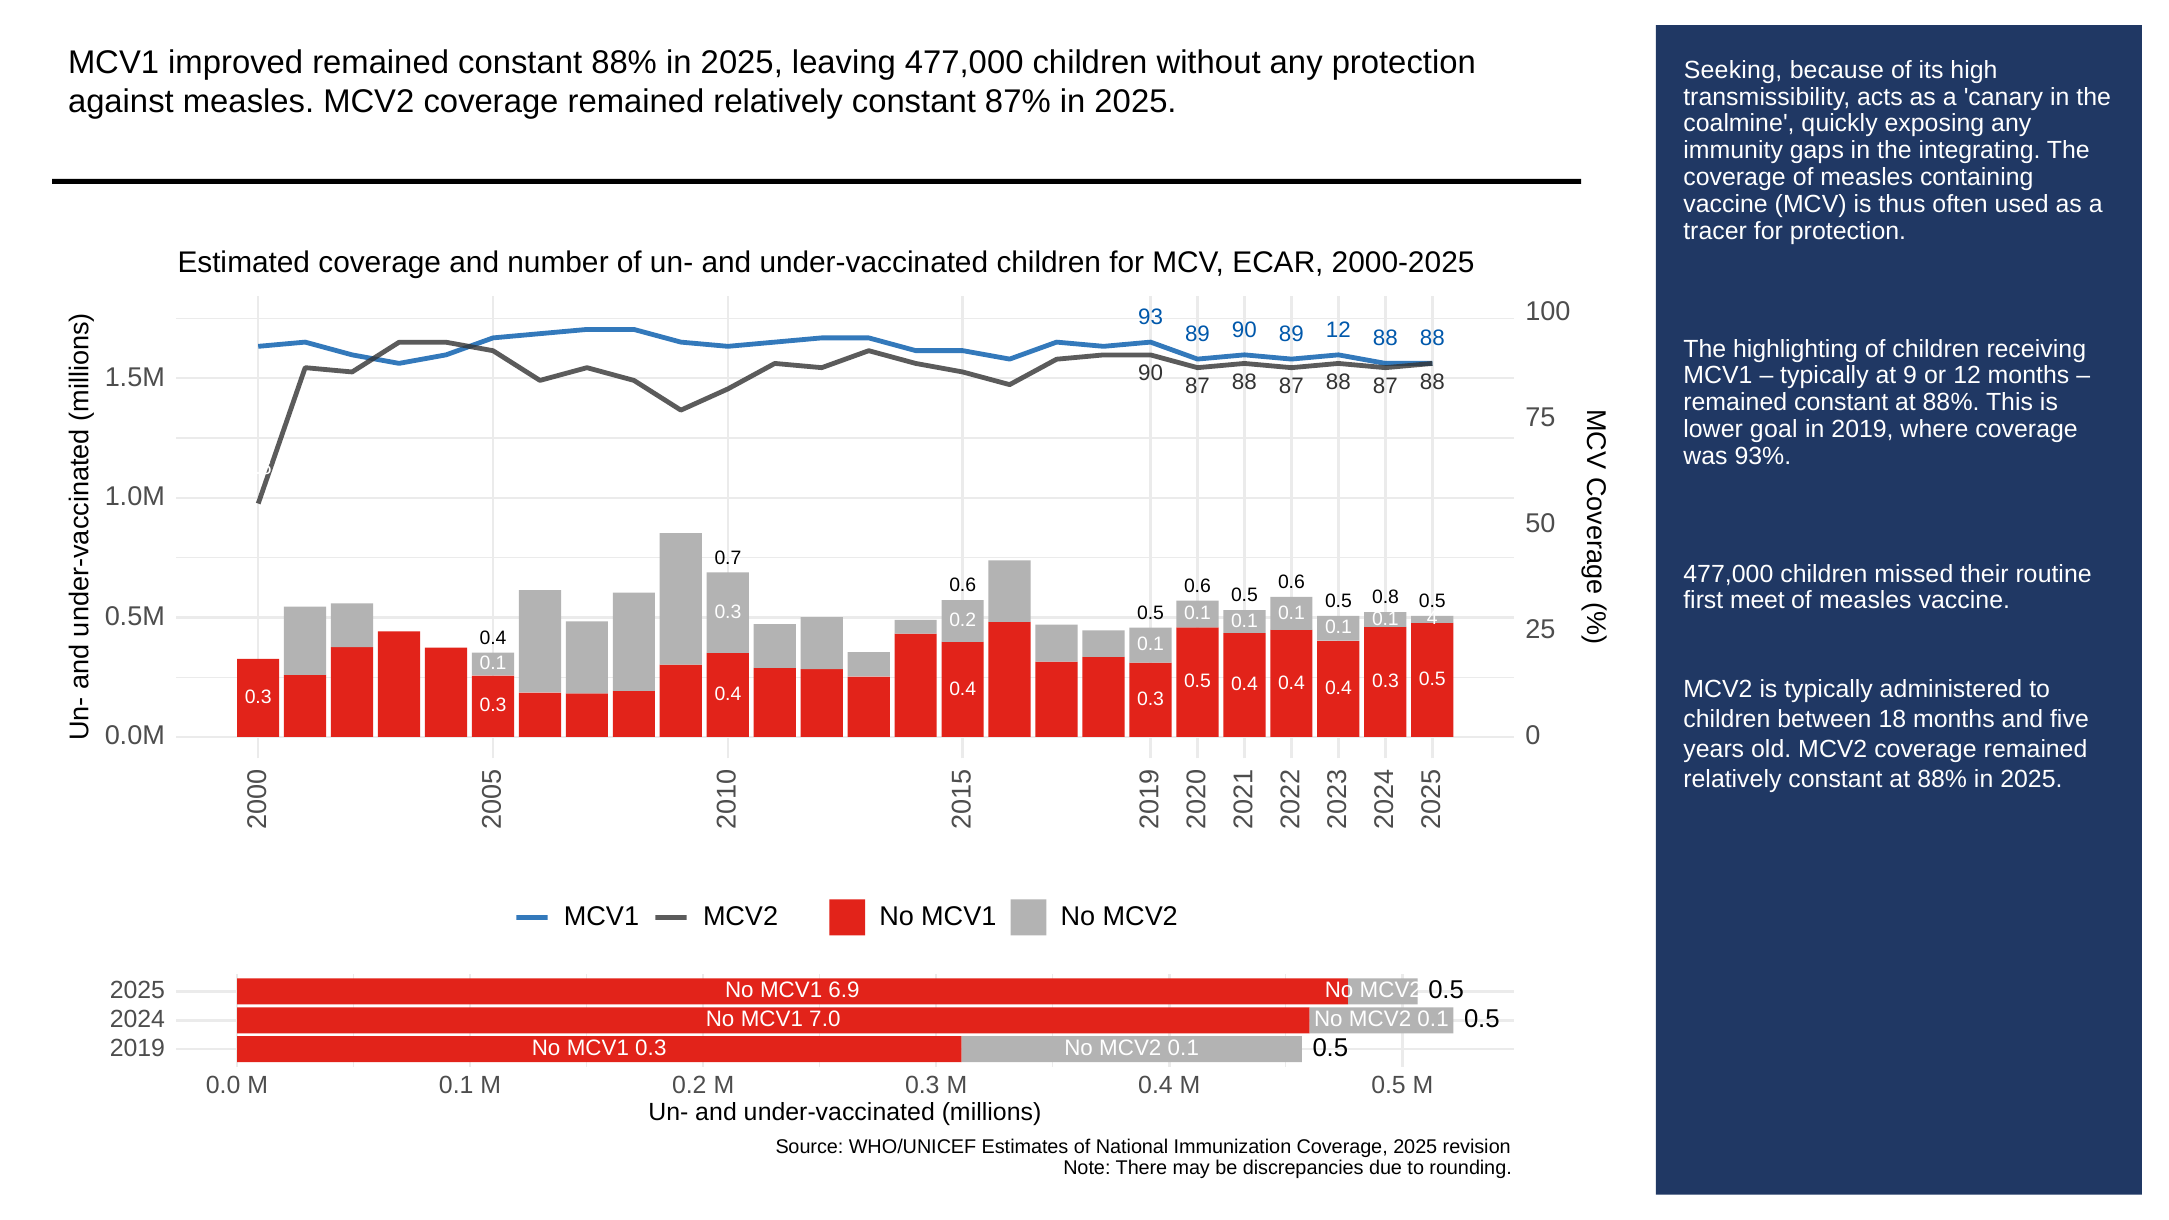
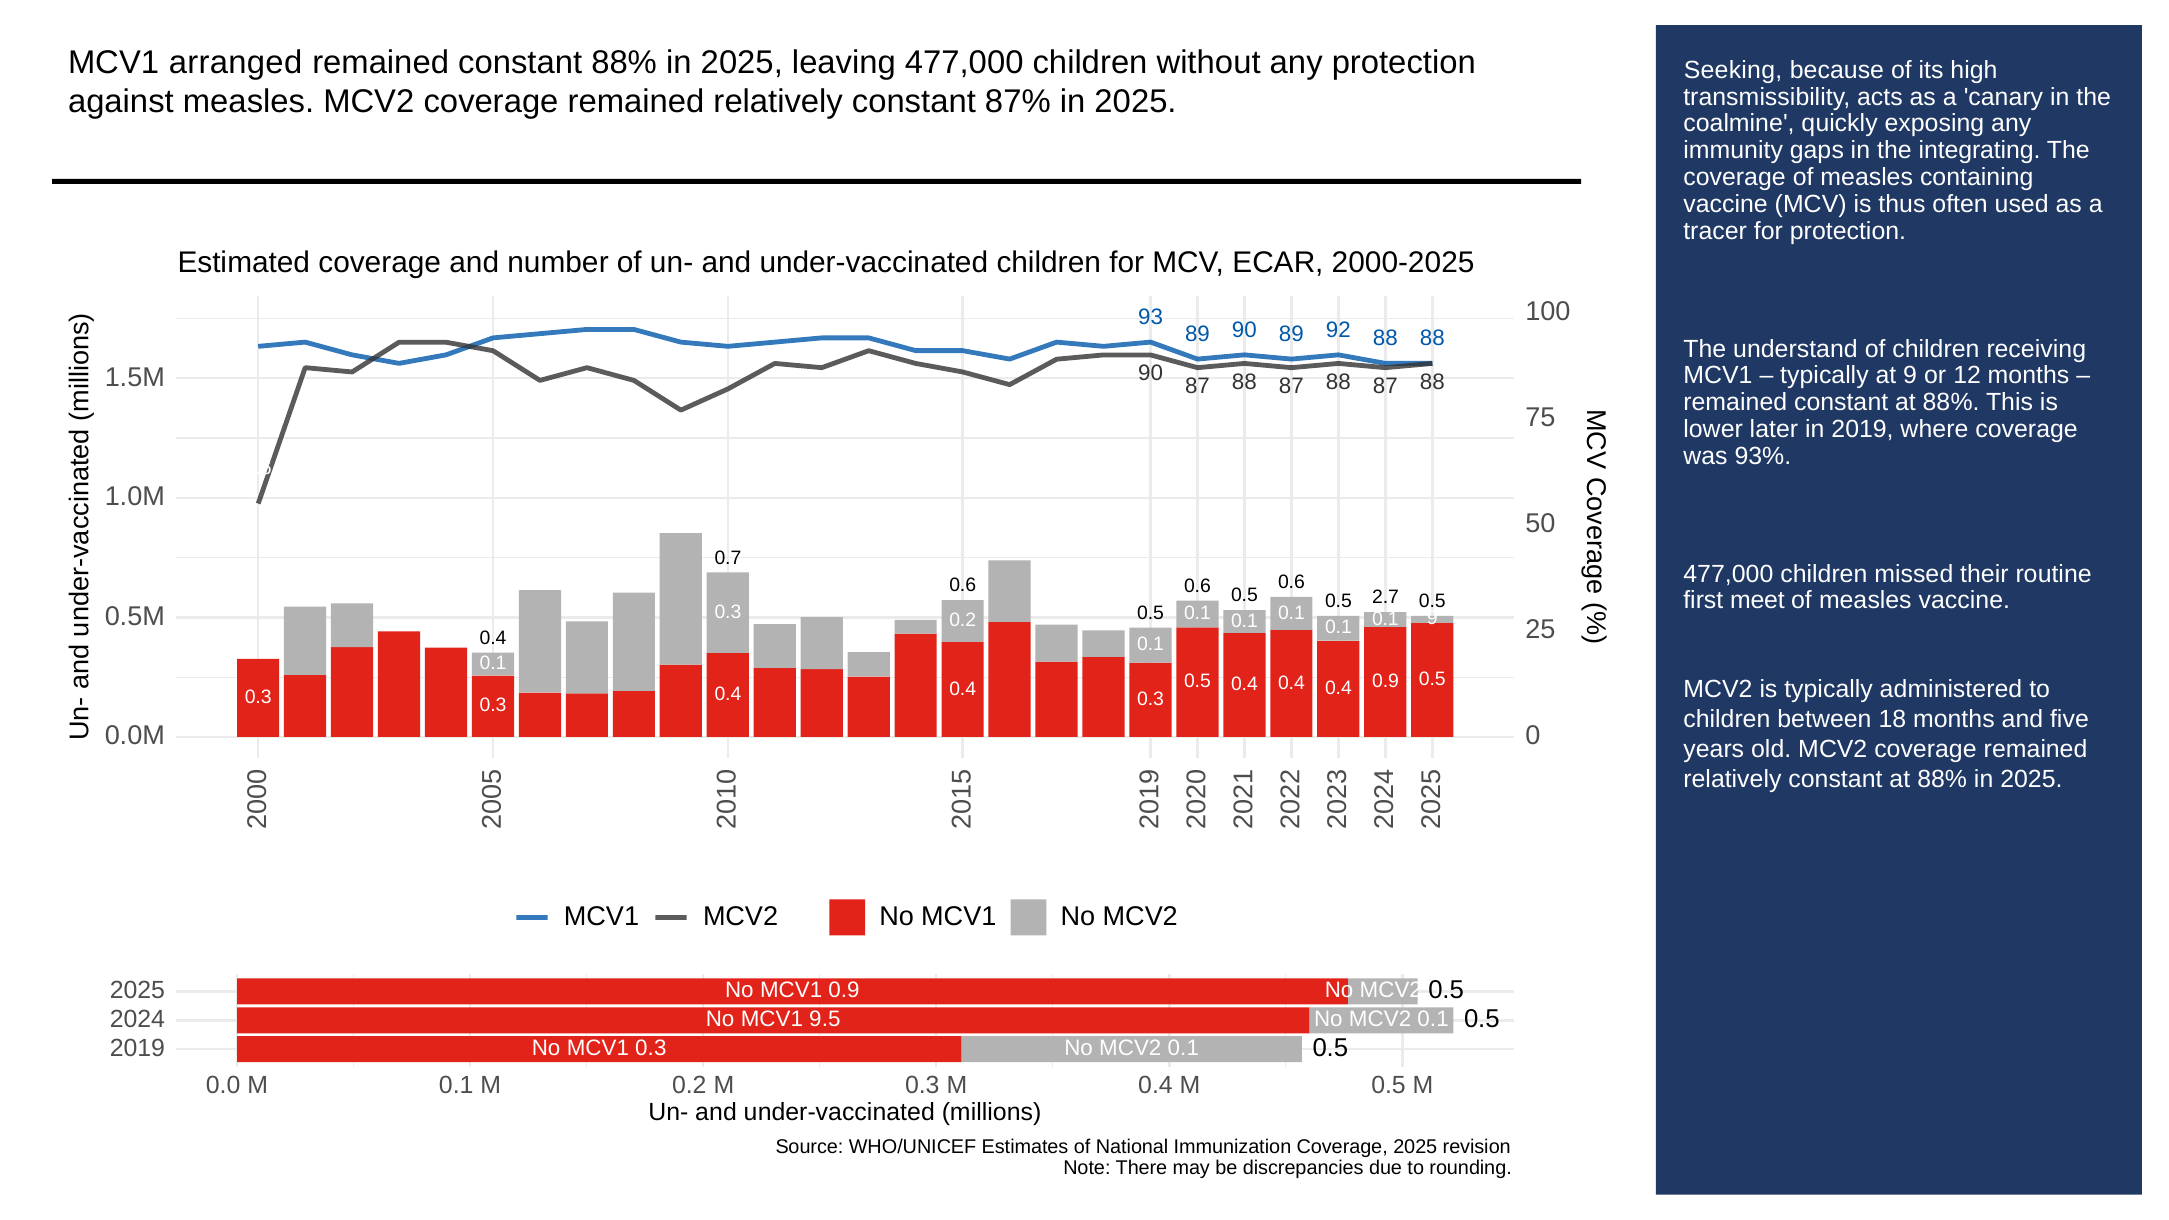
improved: improved -> arranged (236, 63)
89 12: 12 -> 92 (1338, 330)
highlighting: highlighting -> understand (1795, 349)
goal: goal -> later (1774, 429)
0.8: 0.8 -> 2.7 (1385, 598)
0.1 4: 4 -> 9 (1432, 619)
0.4 0.4 0.4 0.3: 0.3 -> 0.9 (1385, 681)
MCV1 6.9: 6.9 -> 0.9 (844, 991)
7.0: 7.0 -> 9.5 (825, 1019)
